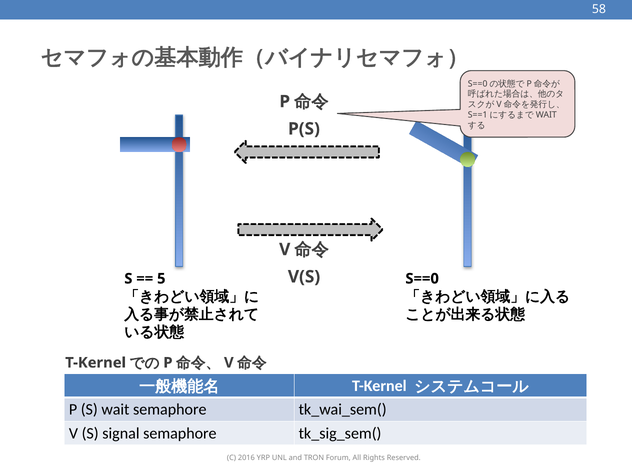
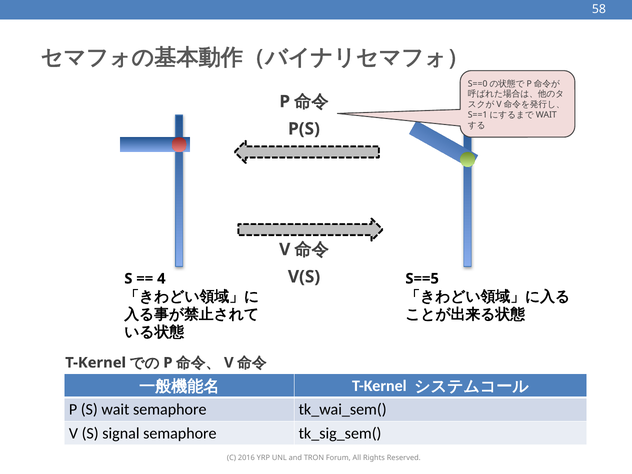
5: 5 -> 4 (161, 279)
S==0: S==0 -> S==5 (422, 279)
